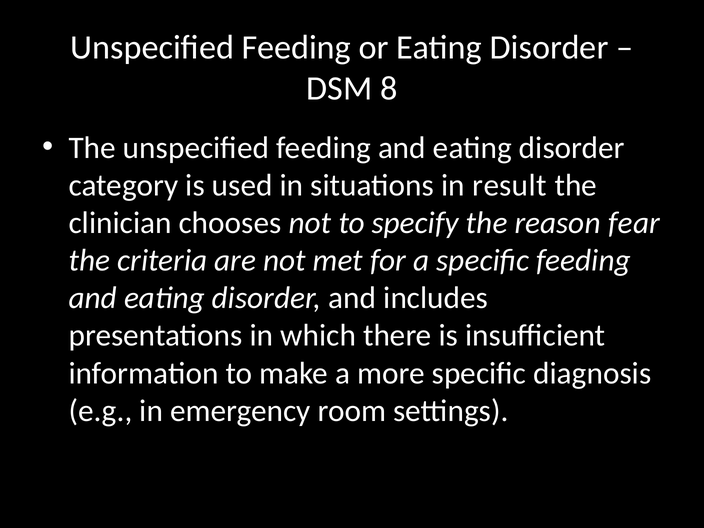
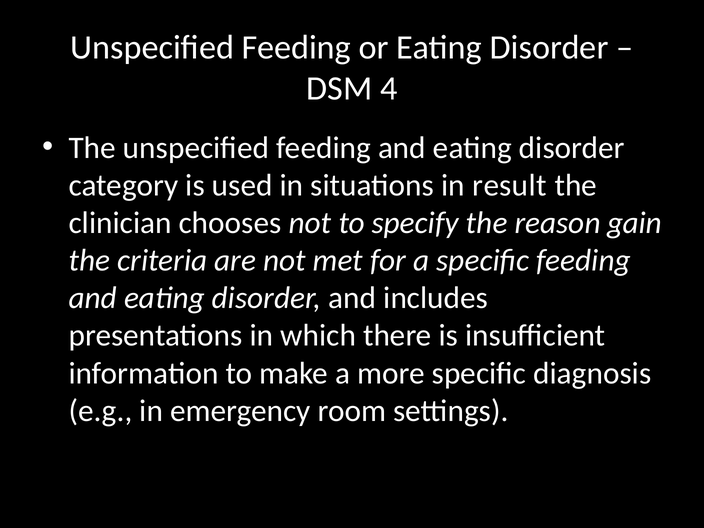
8: 8 -> 4 (389, 89)
fear: fear -> gain (634, 223)
